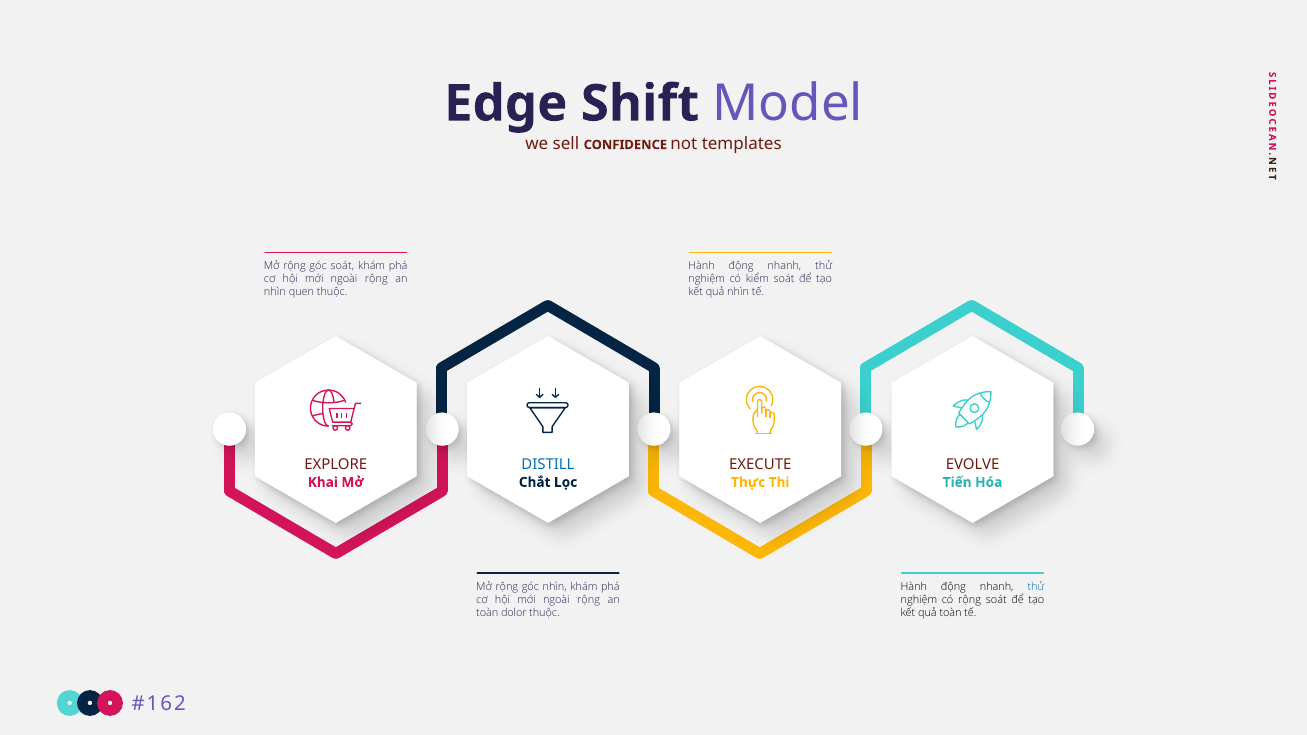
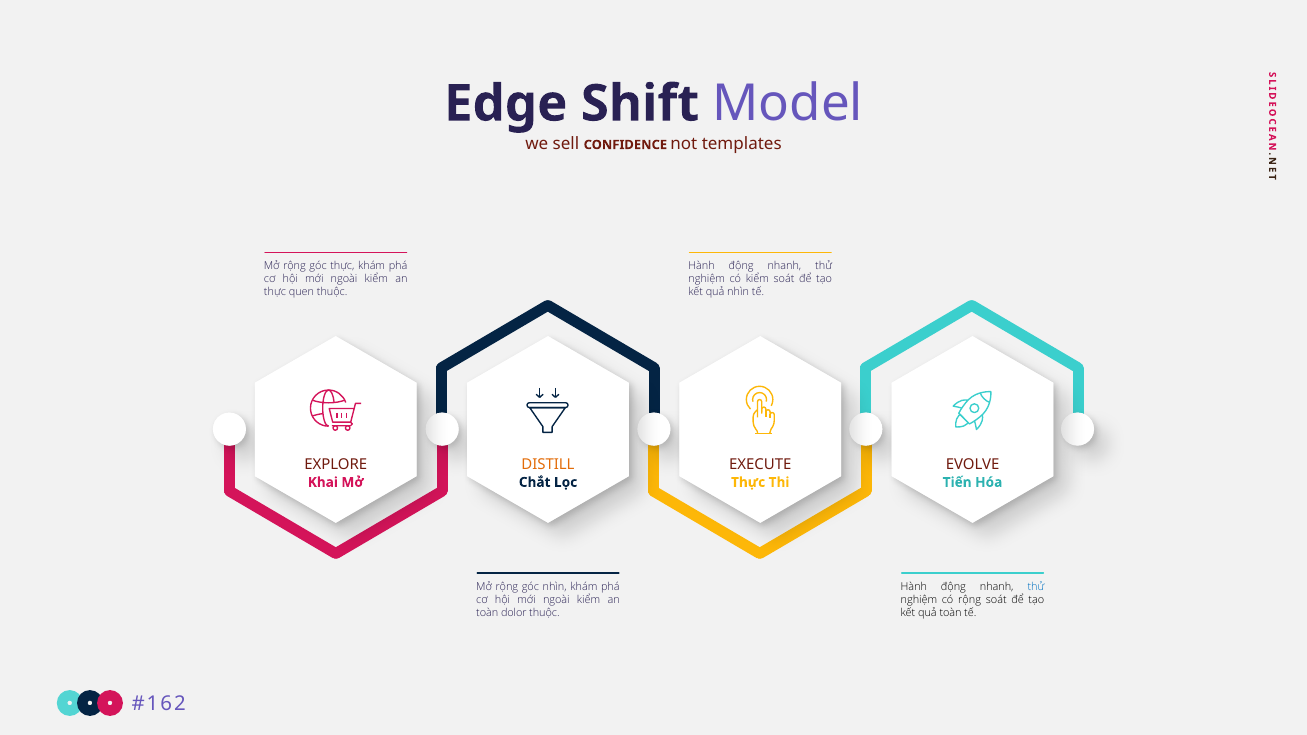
góc soát: soát -> thực (342, 266)
rộng: rộng -> kiểm (376, 279)
nhìn: nhìn -> thực (275, 292)
DISTILL colour: blue -> orange (548, 465)
rộng: rộng -> kiểm (589, 600)
